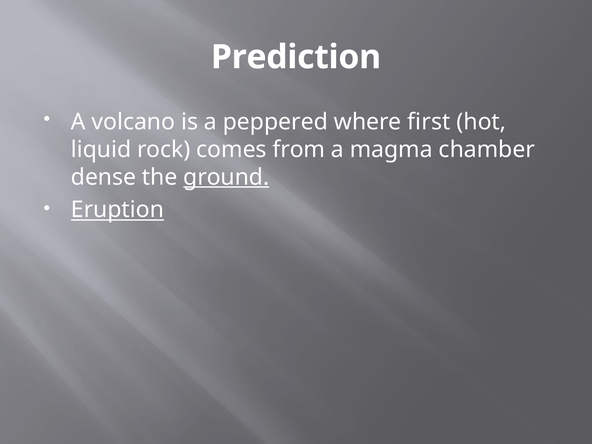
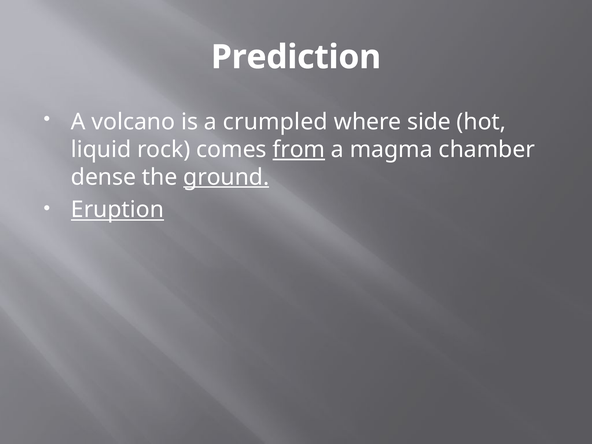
peppered: peppered -> crumpled (275, 122)
first: first -> side (429, 122)
from underline: none -> present (299, 150)
